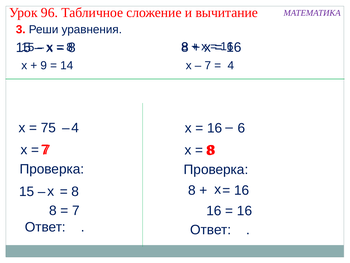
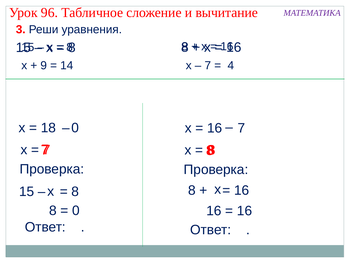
75: 75 -> 18 (48, 128)
4: 4 -> 0 (75, 128)
6: 6 -> 7 (241, 128)
7: 7 -> 0 (76, 210)
